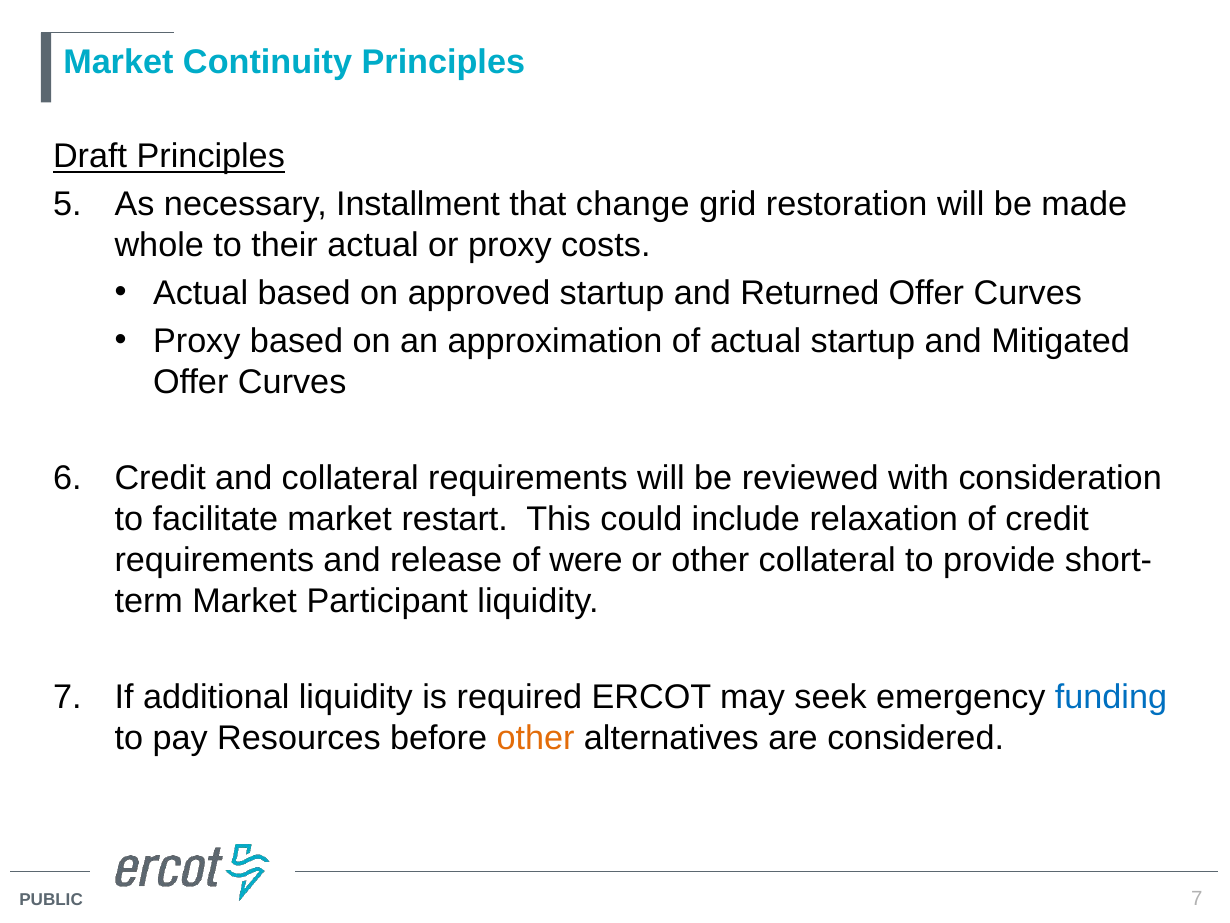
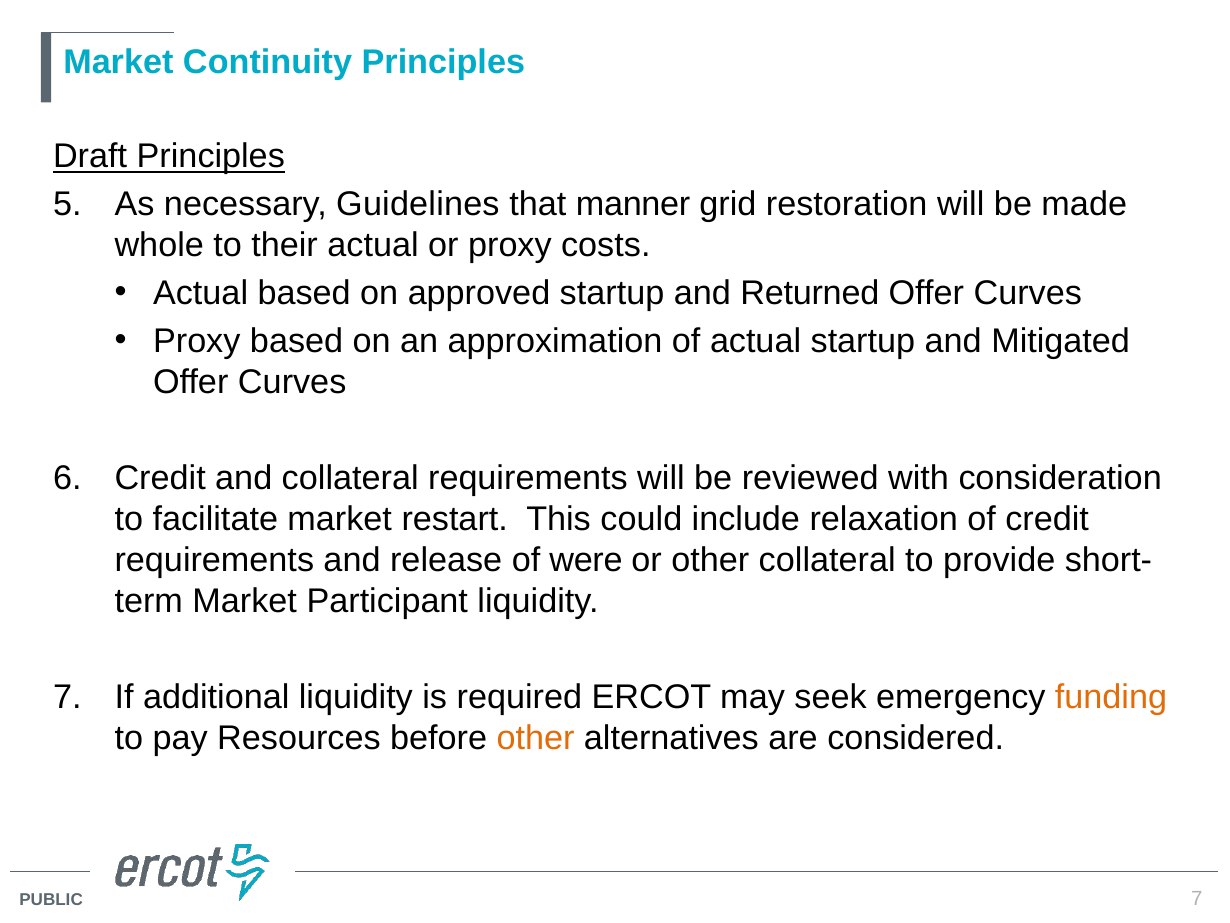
Installment: Installment -> Guidelines (418, 204)
change: change -> manner (633, 204)
funding colour: blue -> orange (1111, 697)
